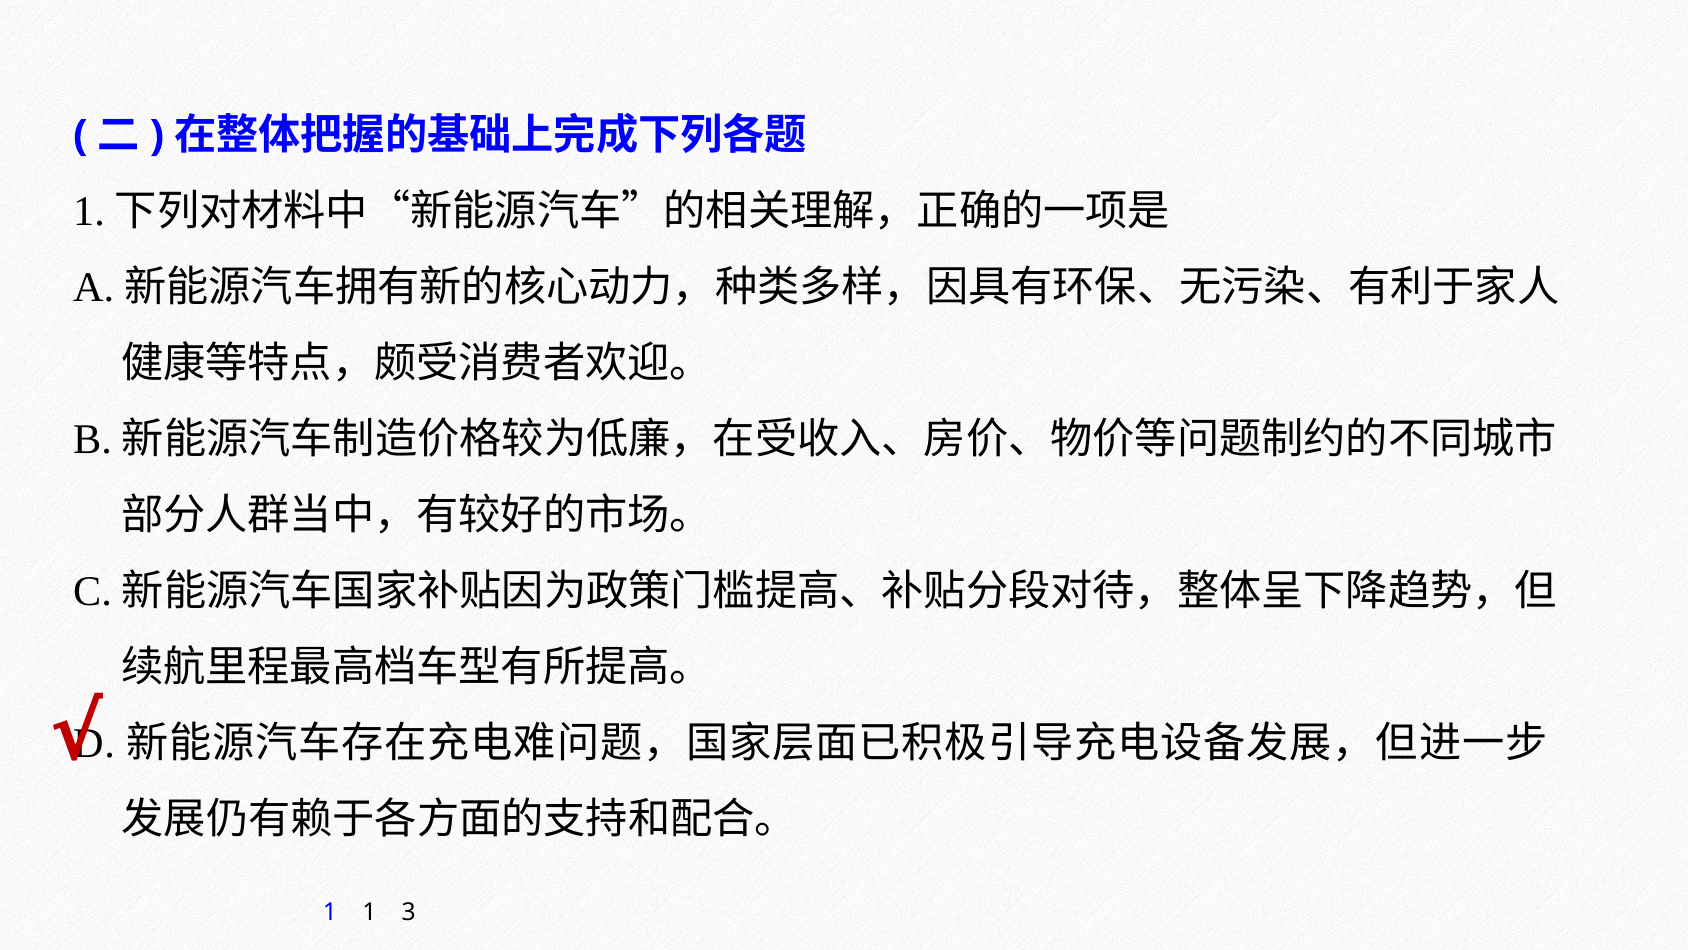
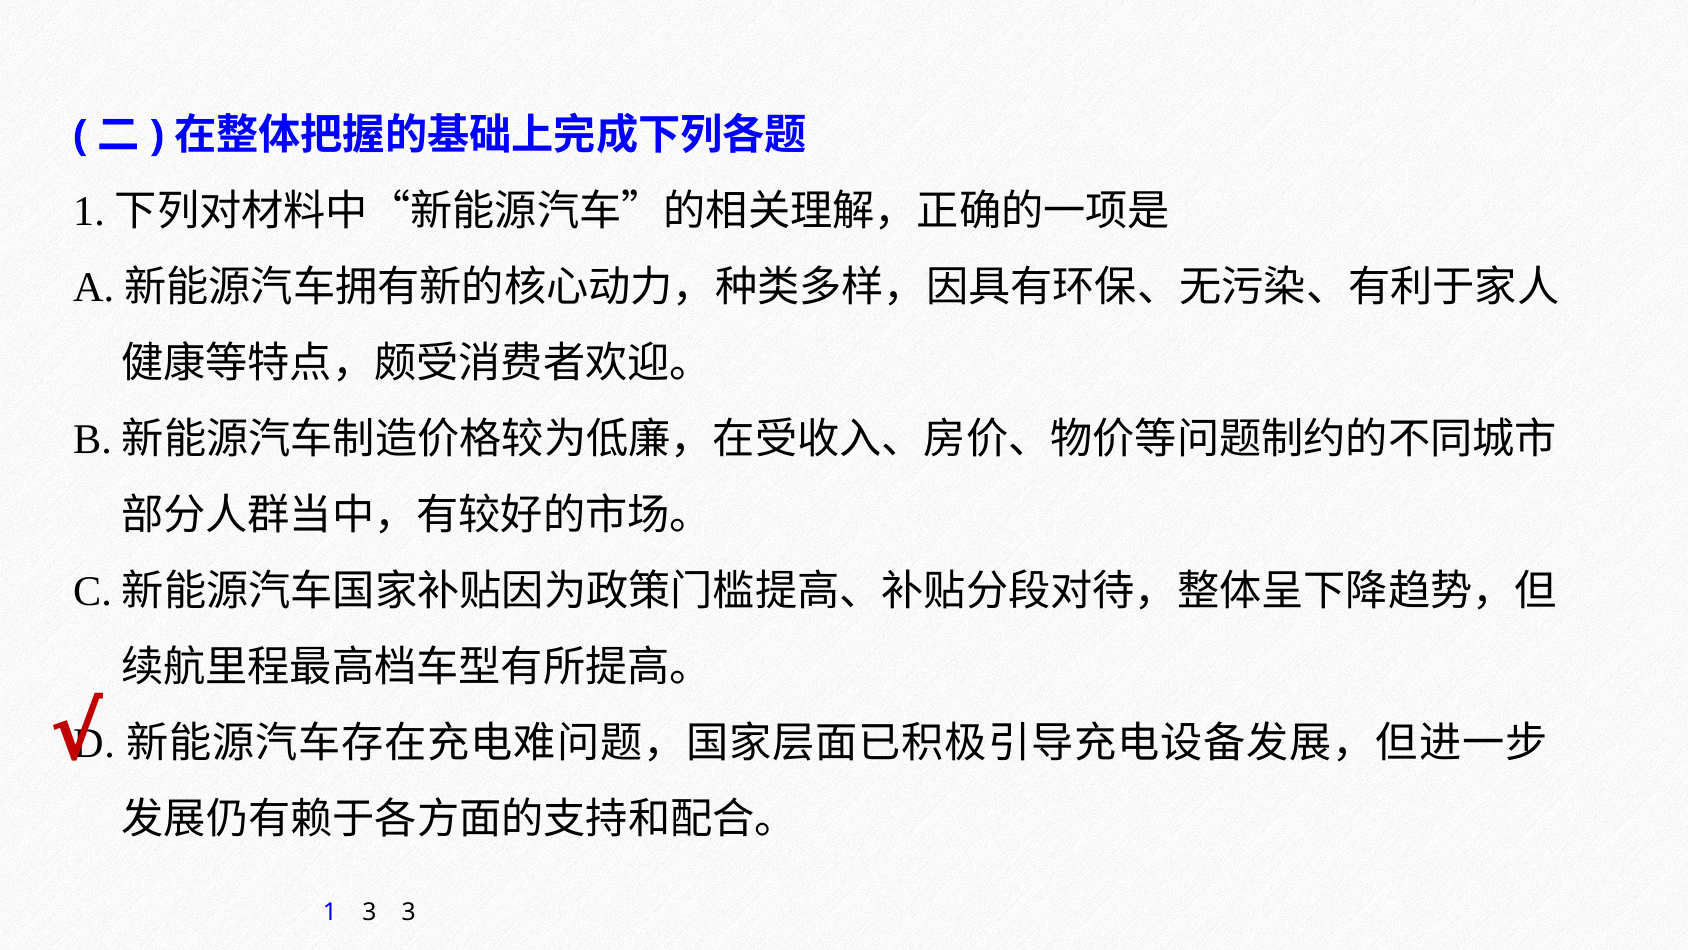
1 1: 1 -> 3 (369, 913)
